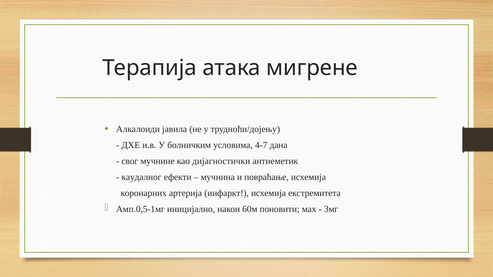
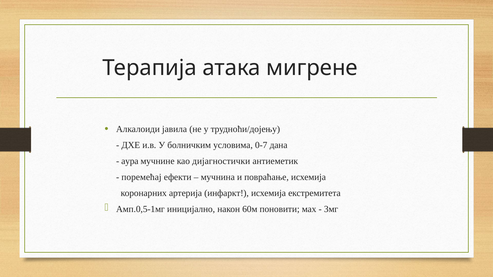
4-7: 4-7 -> 0-7 (261, 145)
свог: свог -> аура (130, 161)
каудалног: каудалног -> поремећај (141, 177)
